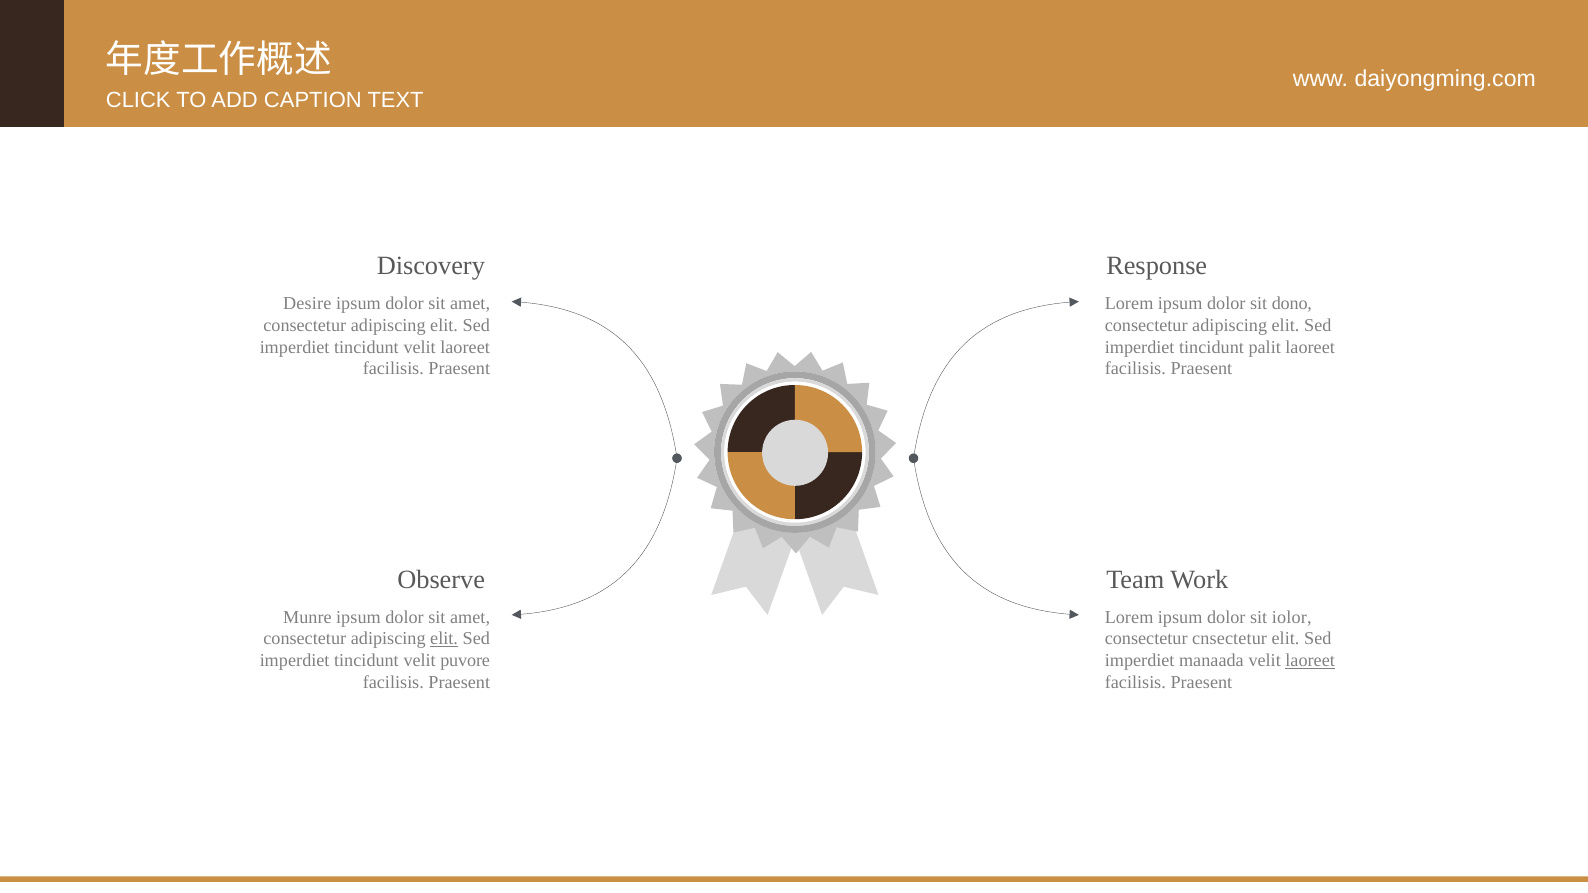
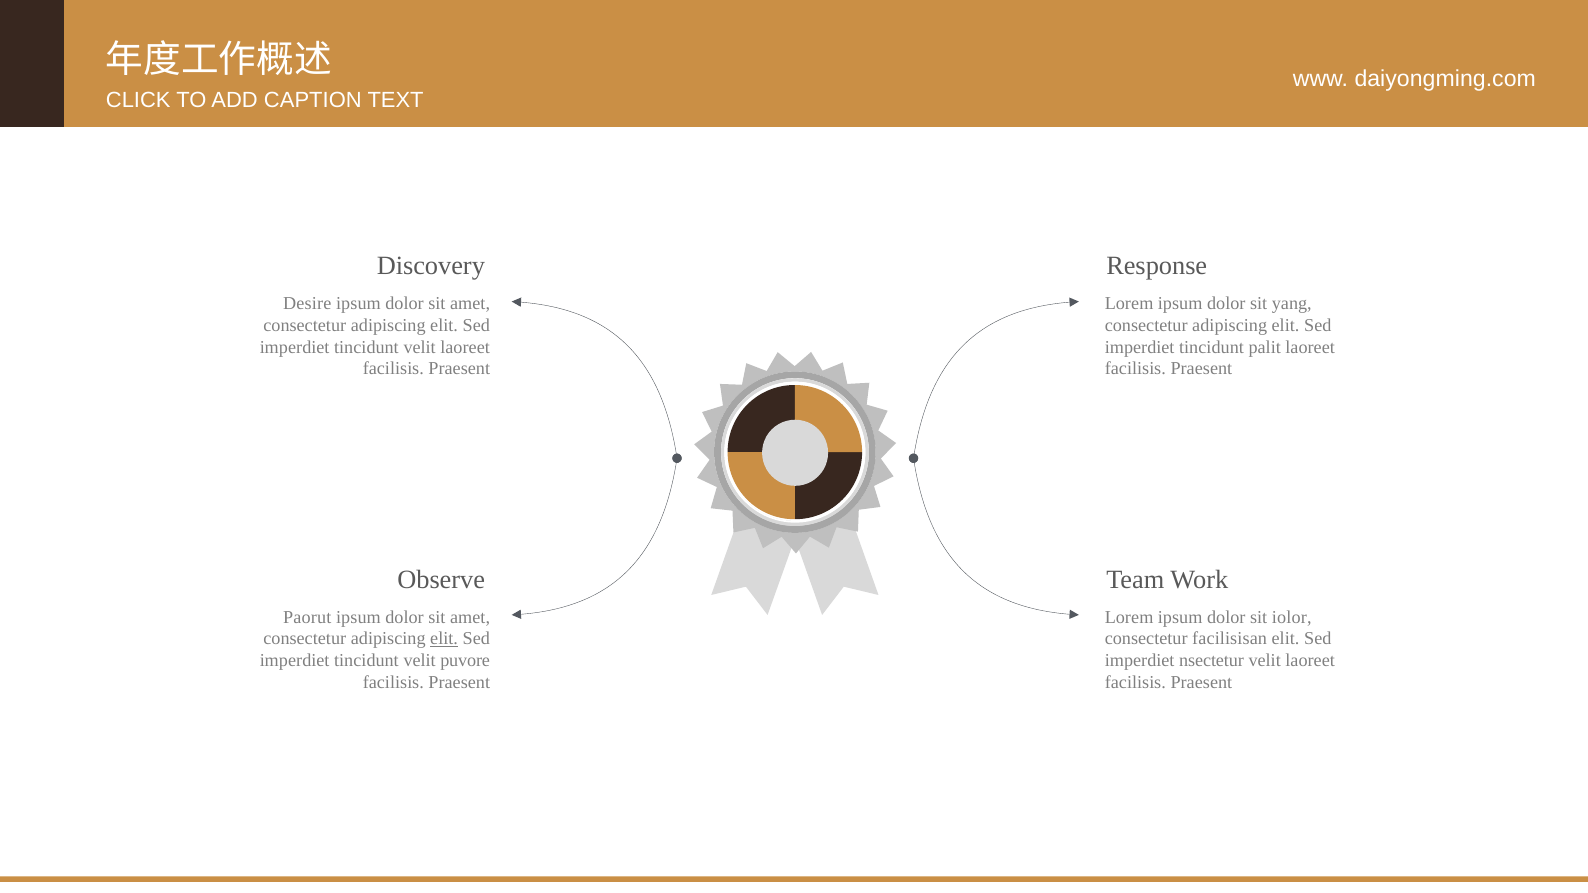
dono: dono -> yang (1292, 304)
Munre: Munre -> Paorut (307, 617)
cnsectetur: cnsectetur -> facilisisan (1230, 639)
manaada: manaada -> nsectetur (1212, 661)
laoreet underline: present -> none (1310, 661)
